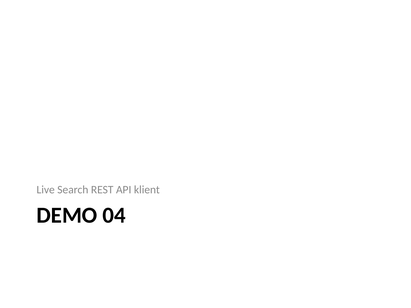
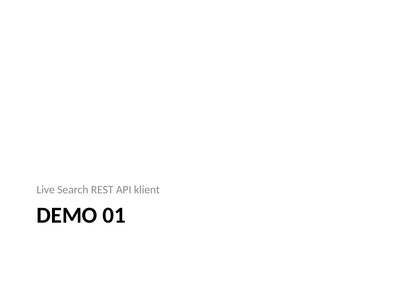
04: 04 -> 01 (114, 215)
